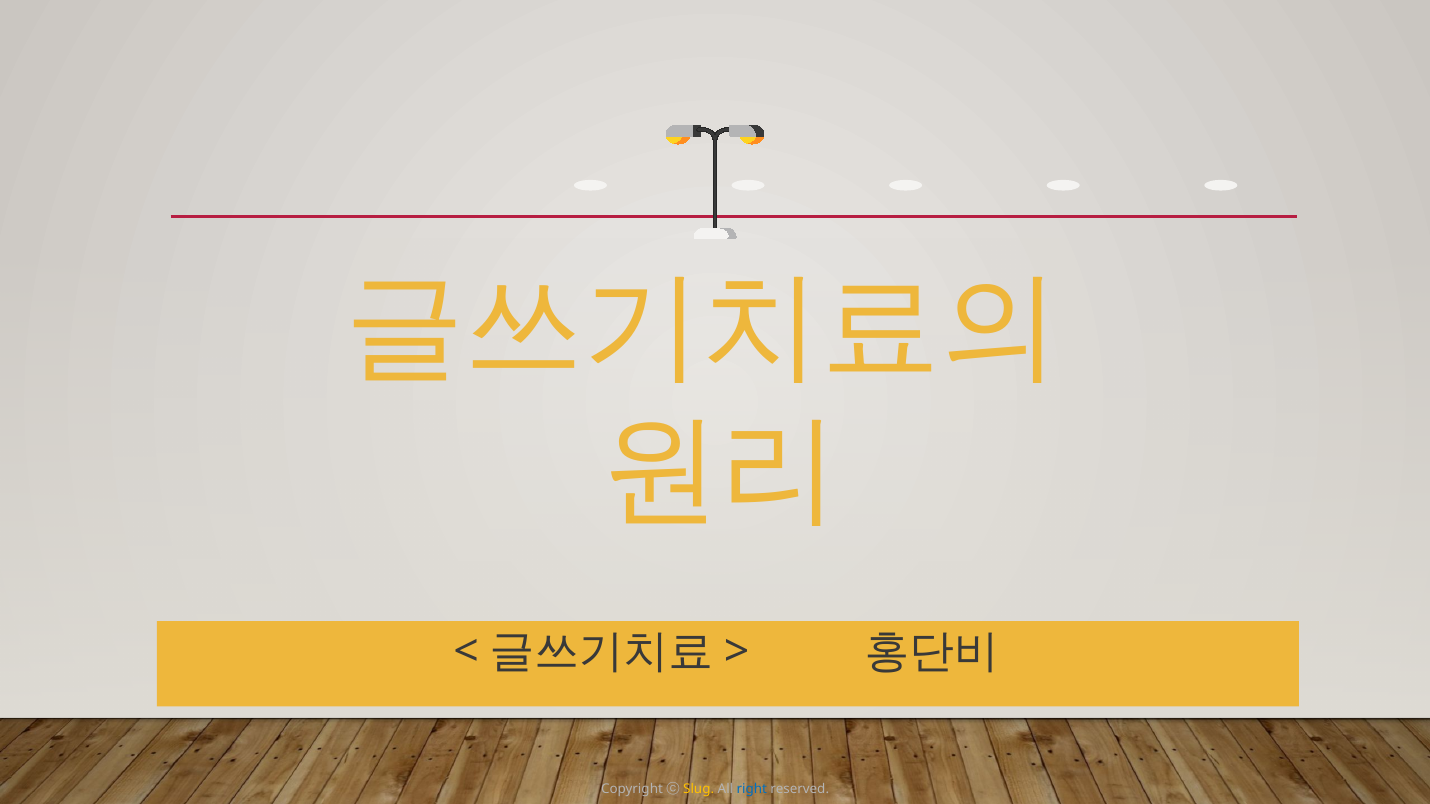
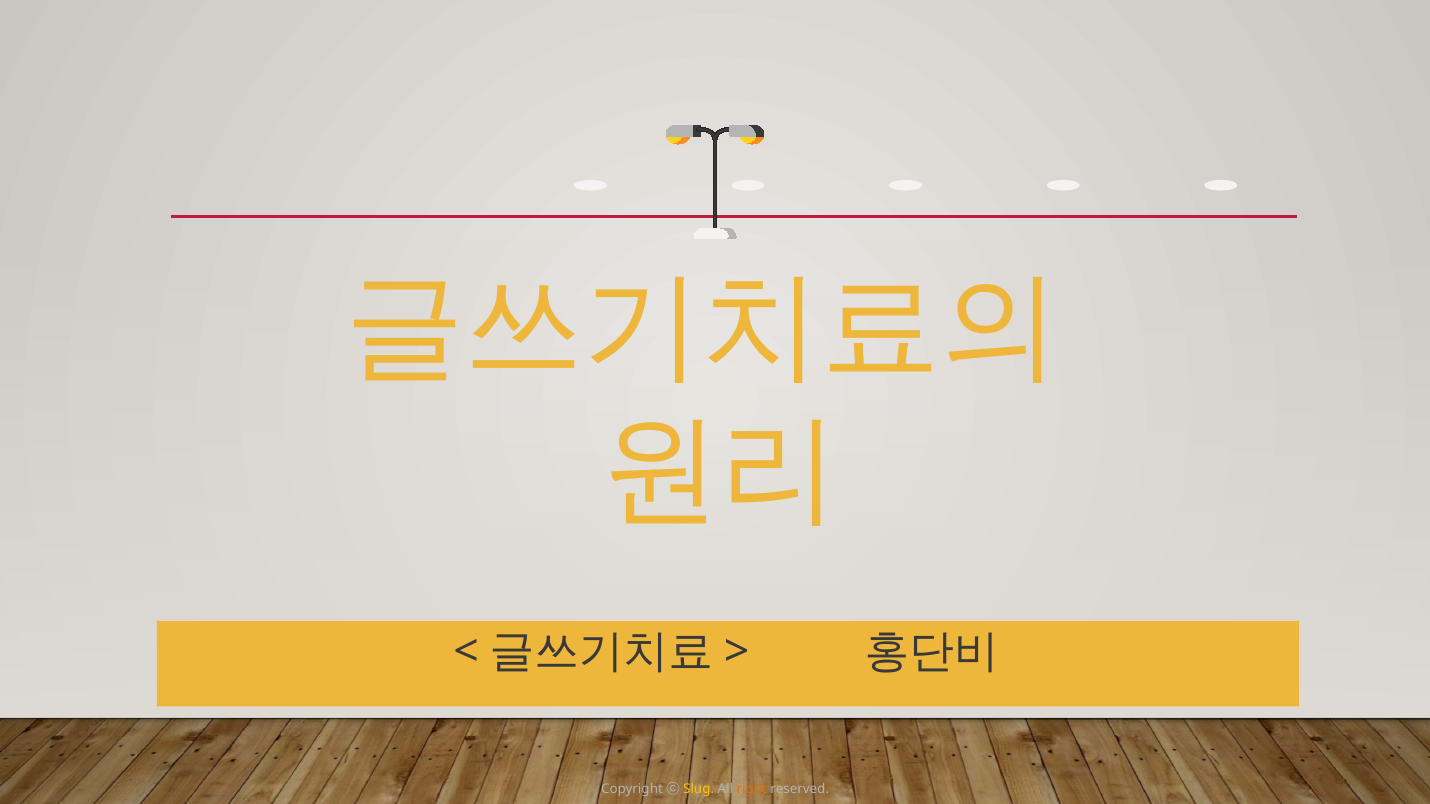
right colour: blue -> orange (752, 790)
